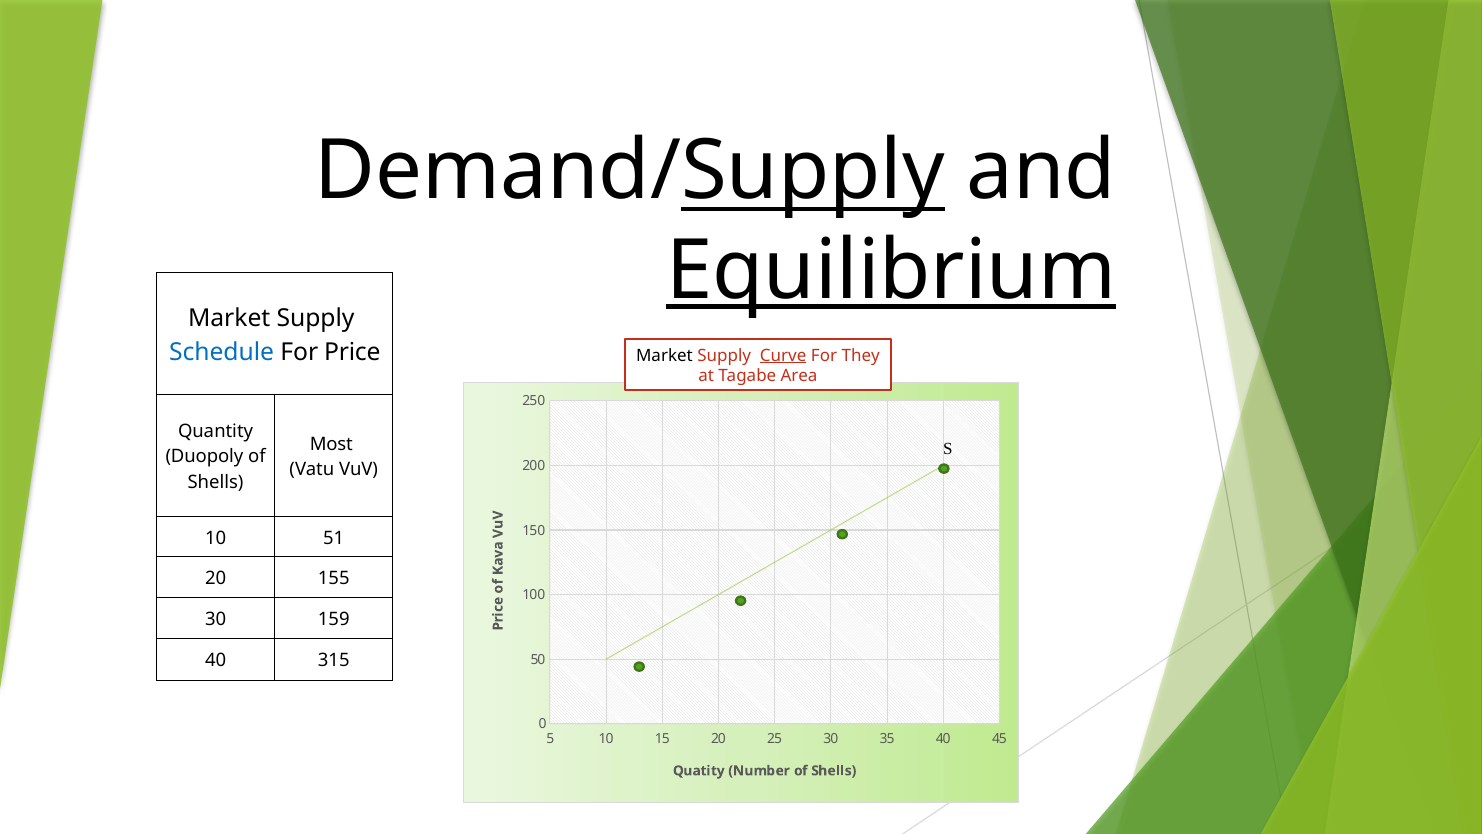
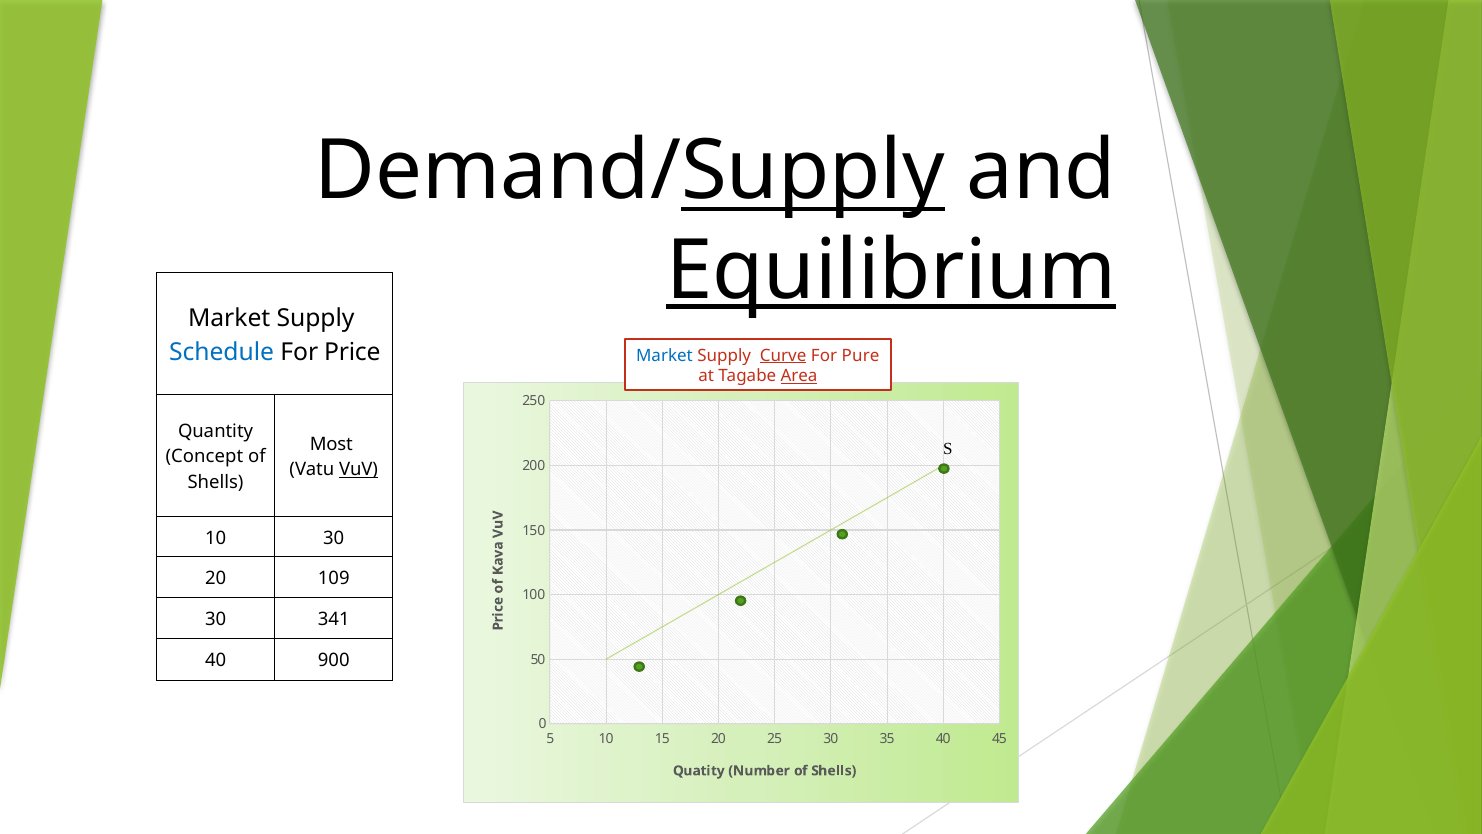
Market colour: black -> blue (664, 355)
They: They -> Pure (861, 355)
Area underline: none -> present (799, 376)
Duopoly: Duopoly -> Concept (204, 457)
VuV underline: none -> present (359, 469)
10 51: 51 -> 30 (334, 538)
155: 155 -> 109 (334, 578)
159: 159 -> 341 (334, 619)
315: 315 -> 900 (334, 660)
